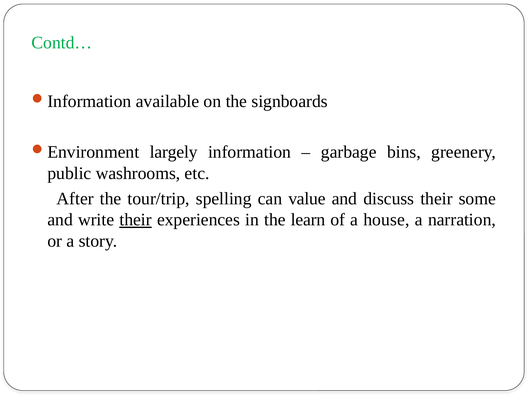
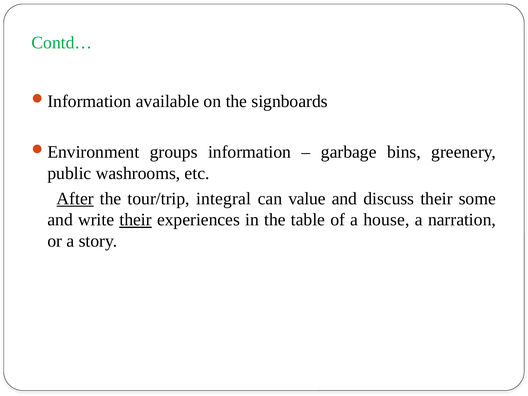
largely: largely -> groups (174, 152)
After underline: none -> present (75, 199)
spelling: spelling -> integral (224, 199)
learn: learn -> table (308, 220)
